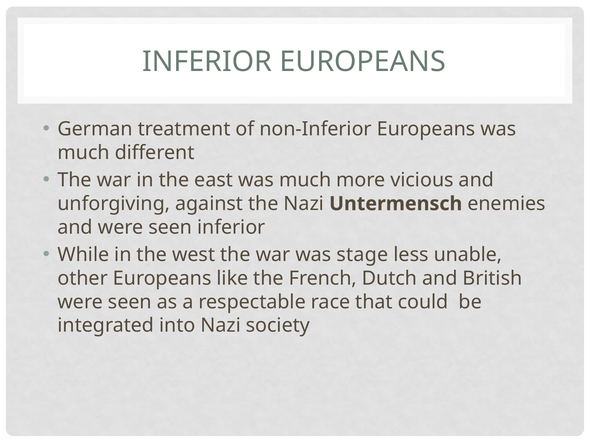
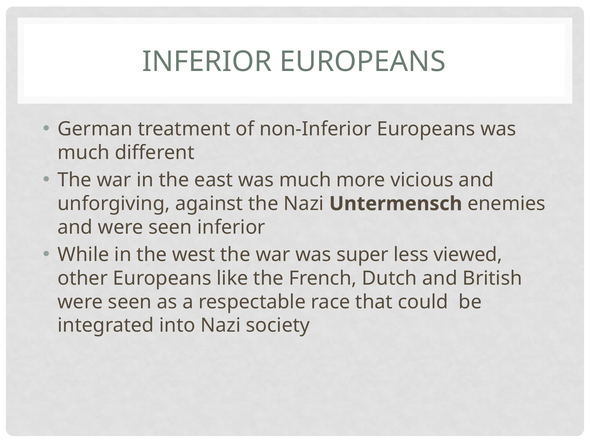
stage: stage -> super (363, 255)
unable: unable -> viewed (468, 255)
